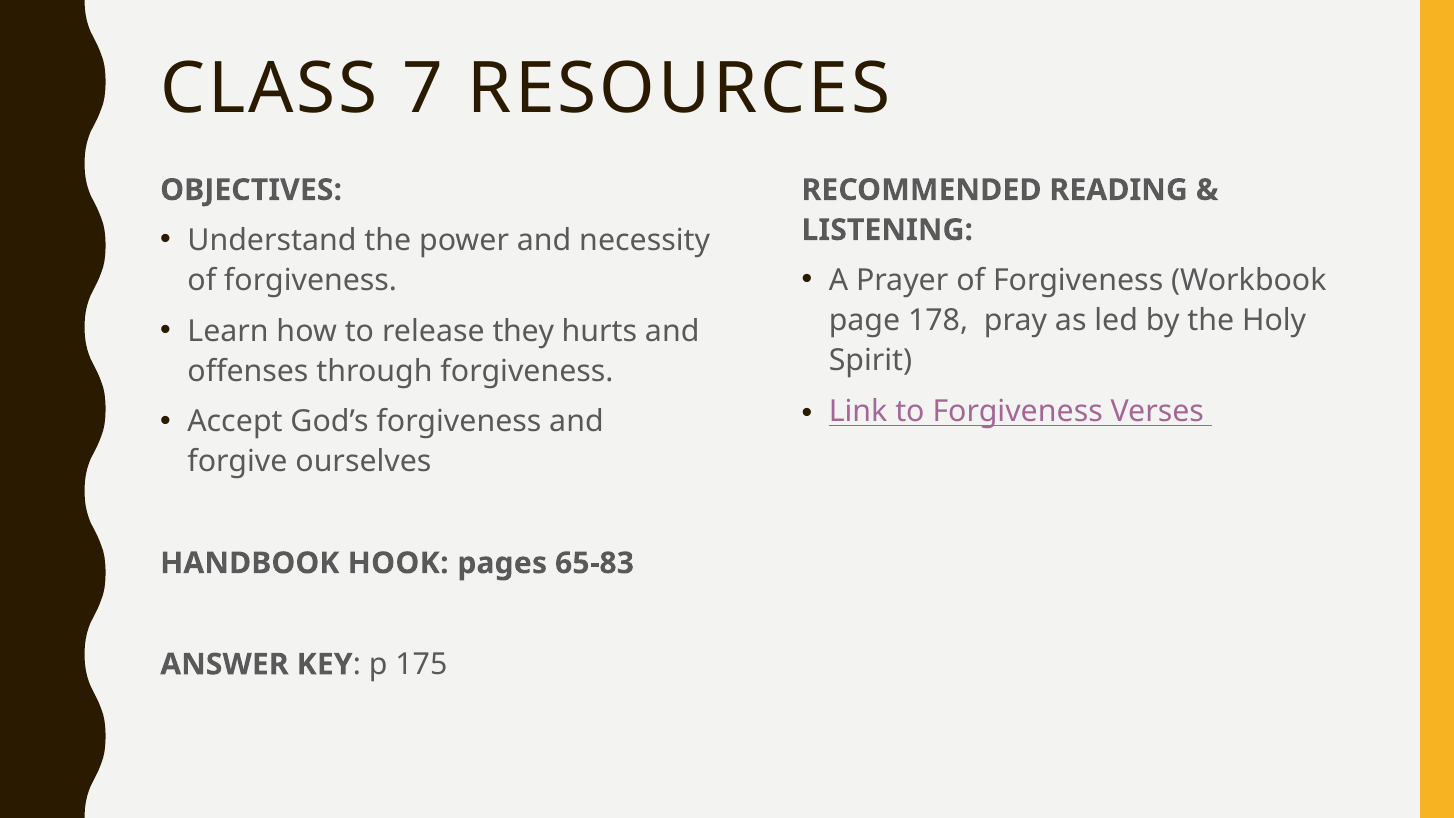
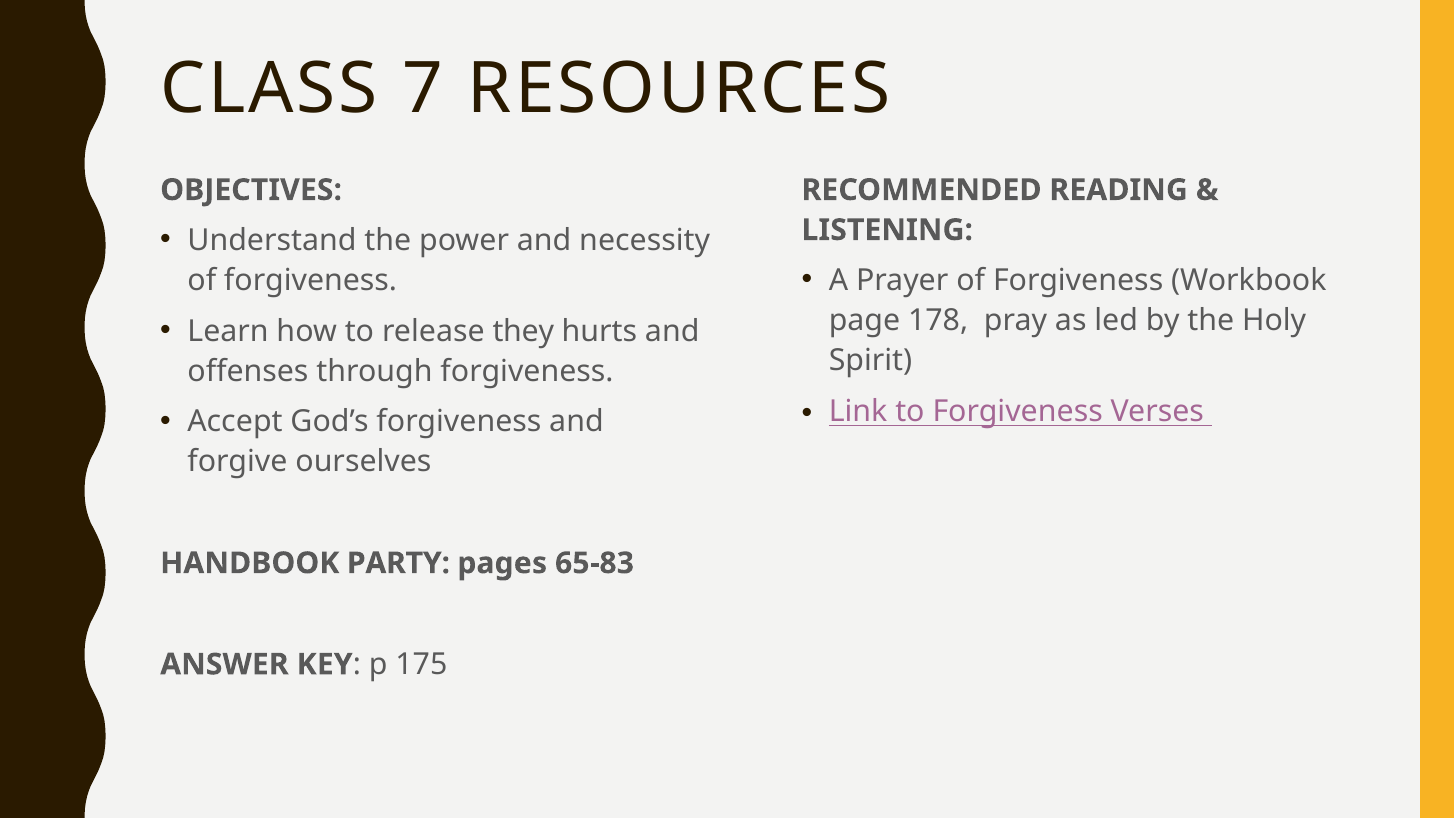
HOOK: HOOK -> PARTY (398, 563)
